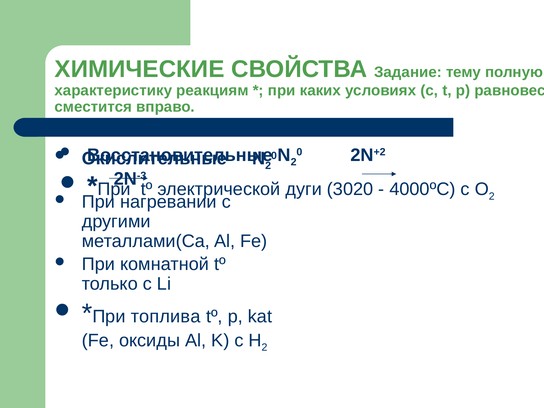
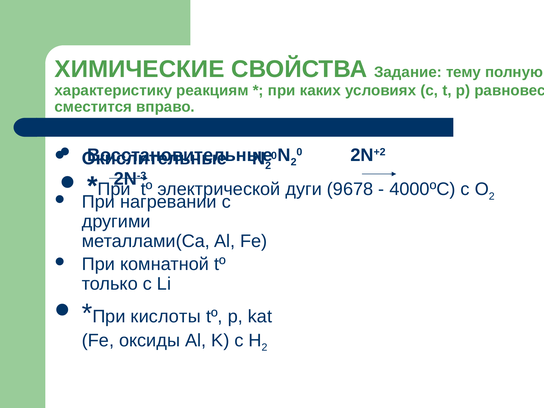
3020: 3020 -> 9678 (350, 189)
топлива: топлива -> кислоты (166, 317)
